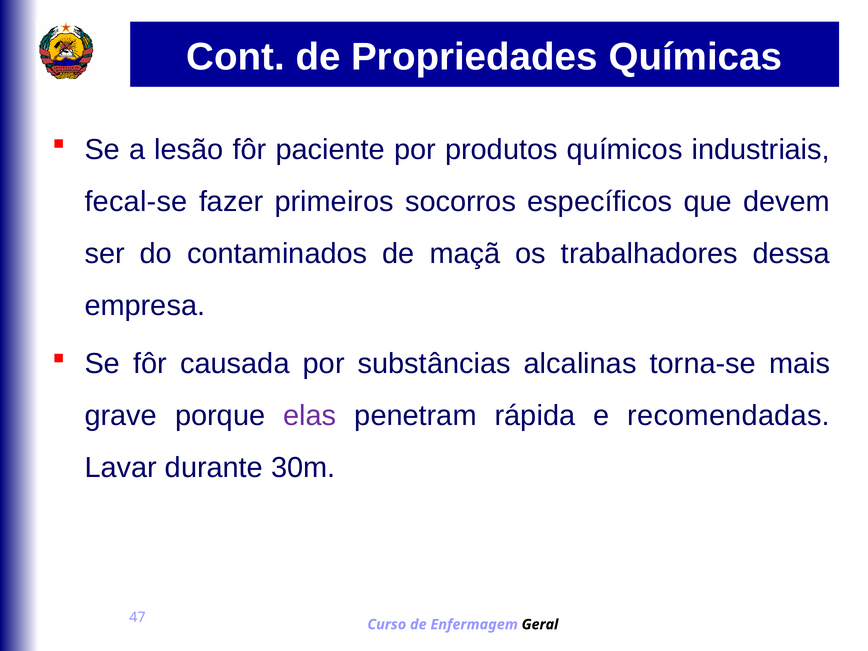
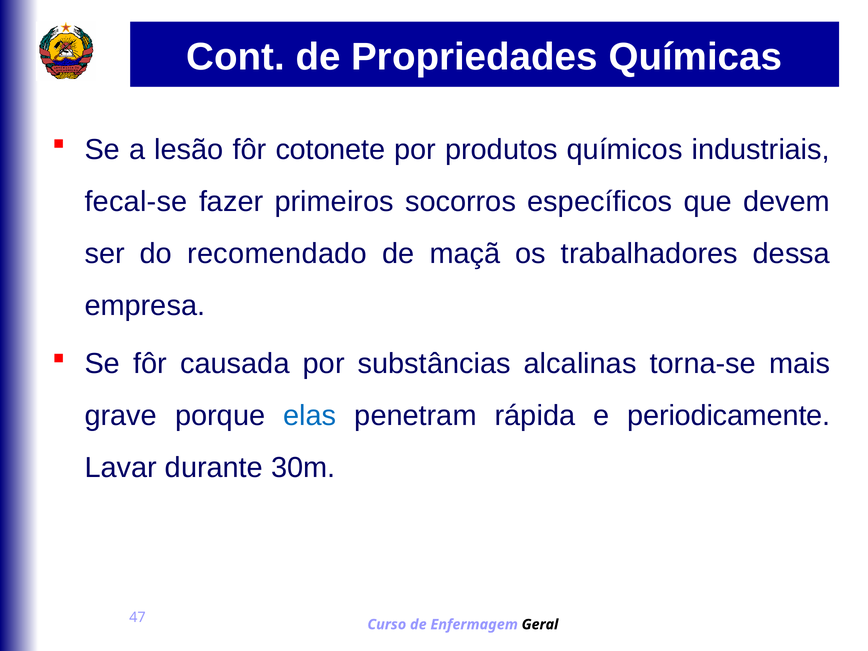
paciente: paciente -> cotonete (330, 150)
contaminados: contaminados -> recomendado (277, 254)
elas colour: purple -> blue (310, 416)
recomendadas: recomendadas -> periodicamente (729, 416)
